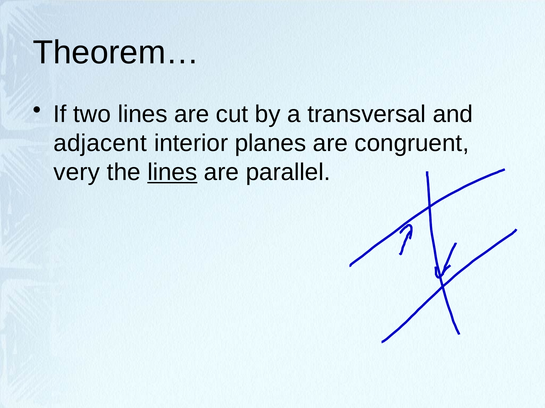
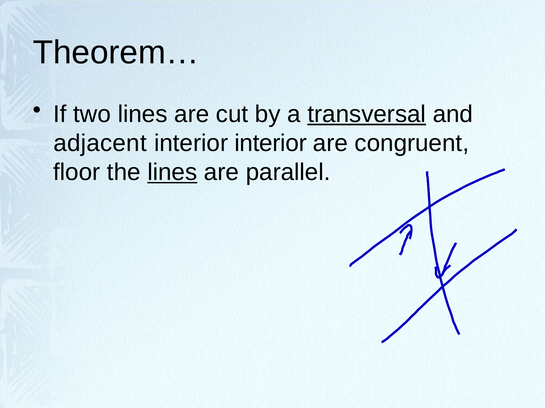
transversal underline: none -> present (367, 114)
interior planes: planes -> interior (271, 143)
very: very -> floor (77, 172)
